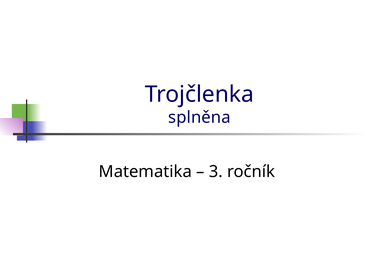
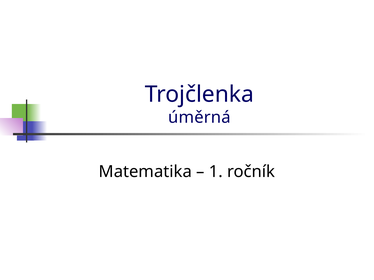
splněna: splněna -> úměrná (199, 118)
3: 3 -> 1 (216, 172)
